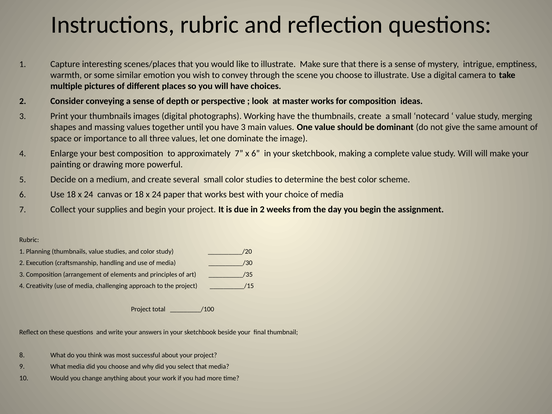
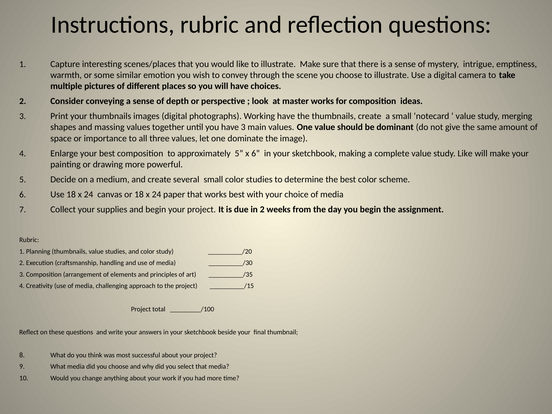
approximately 7: 7 -> 5 (239, 153)
study Will: Will -> Like (465, 153)
